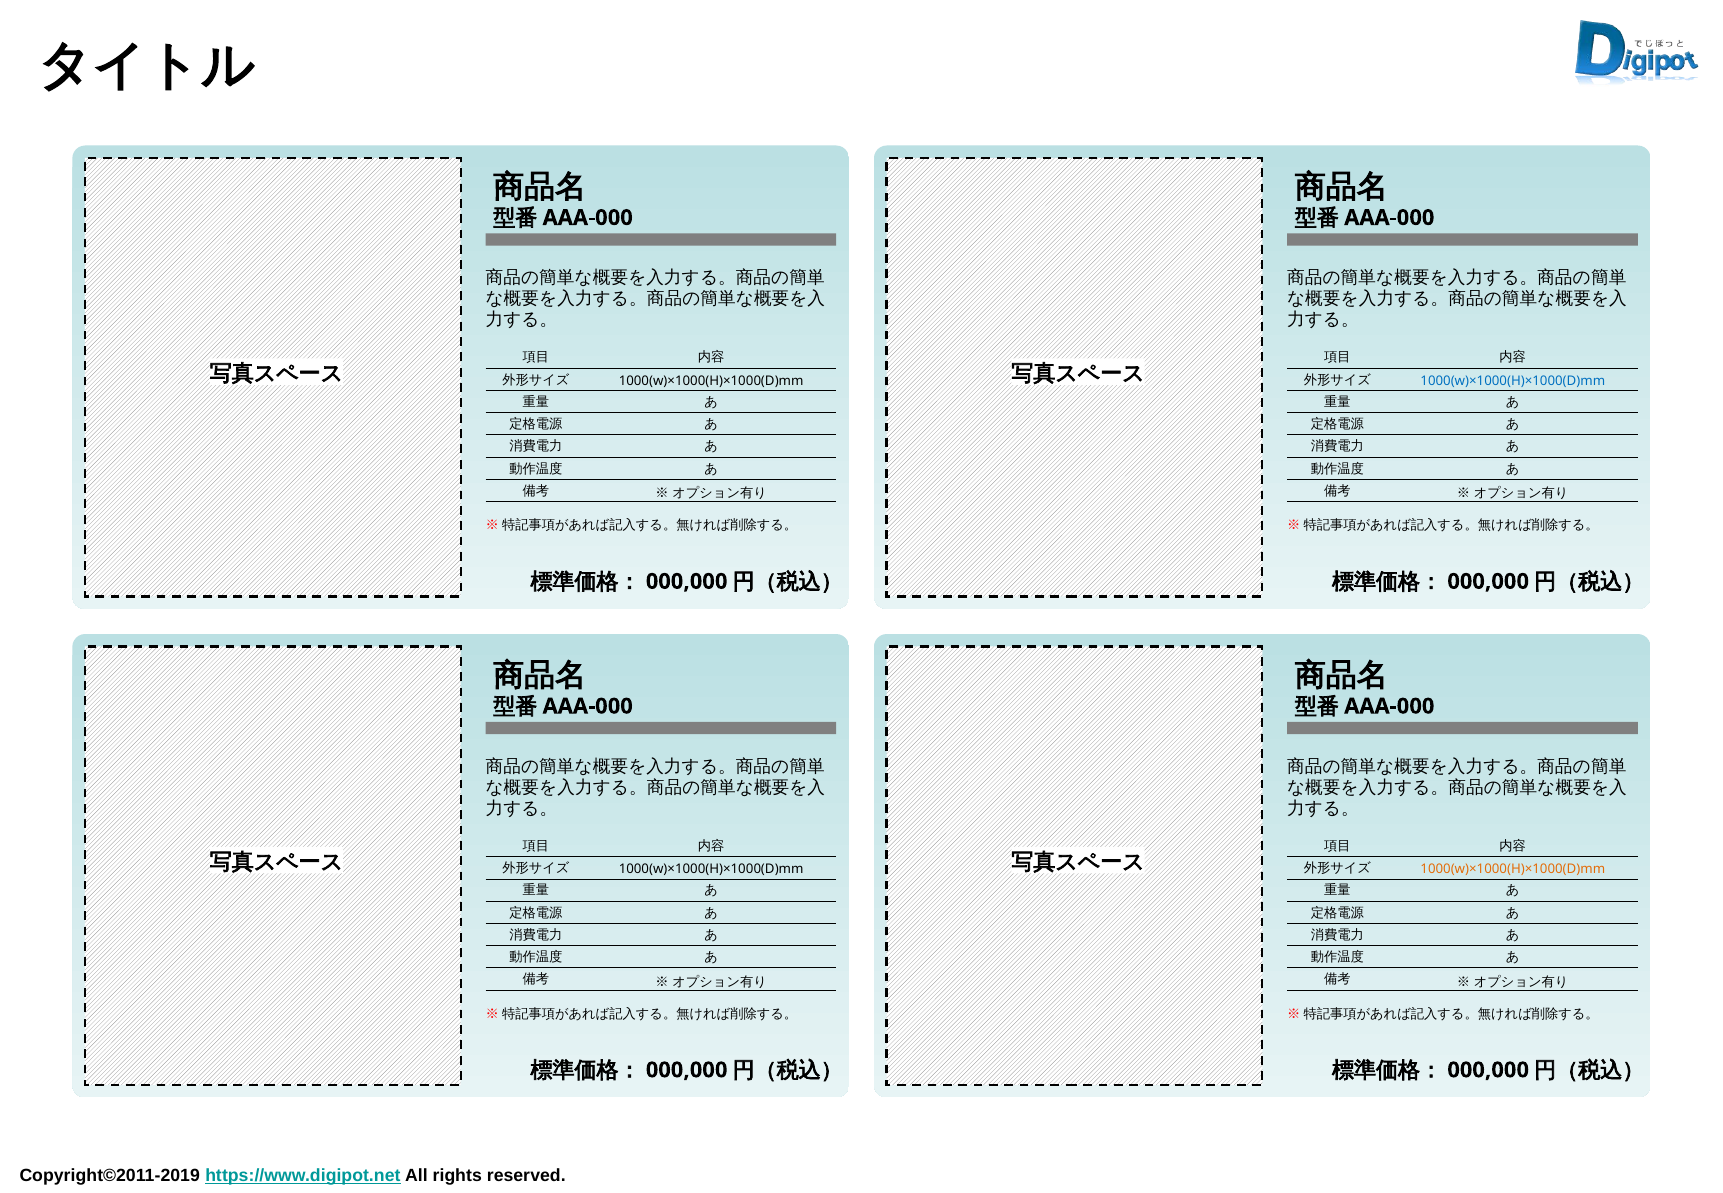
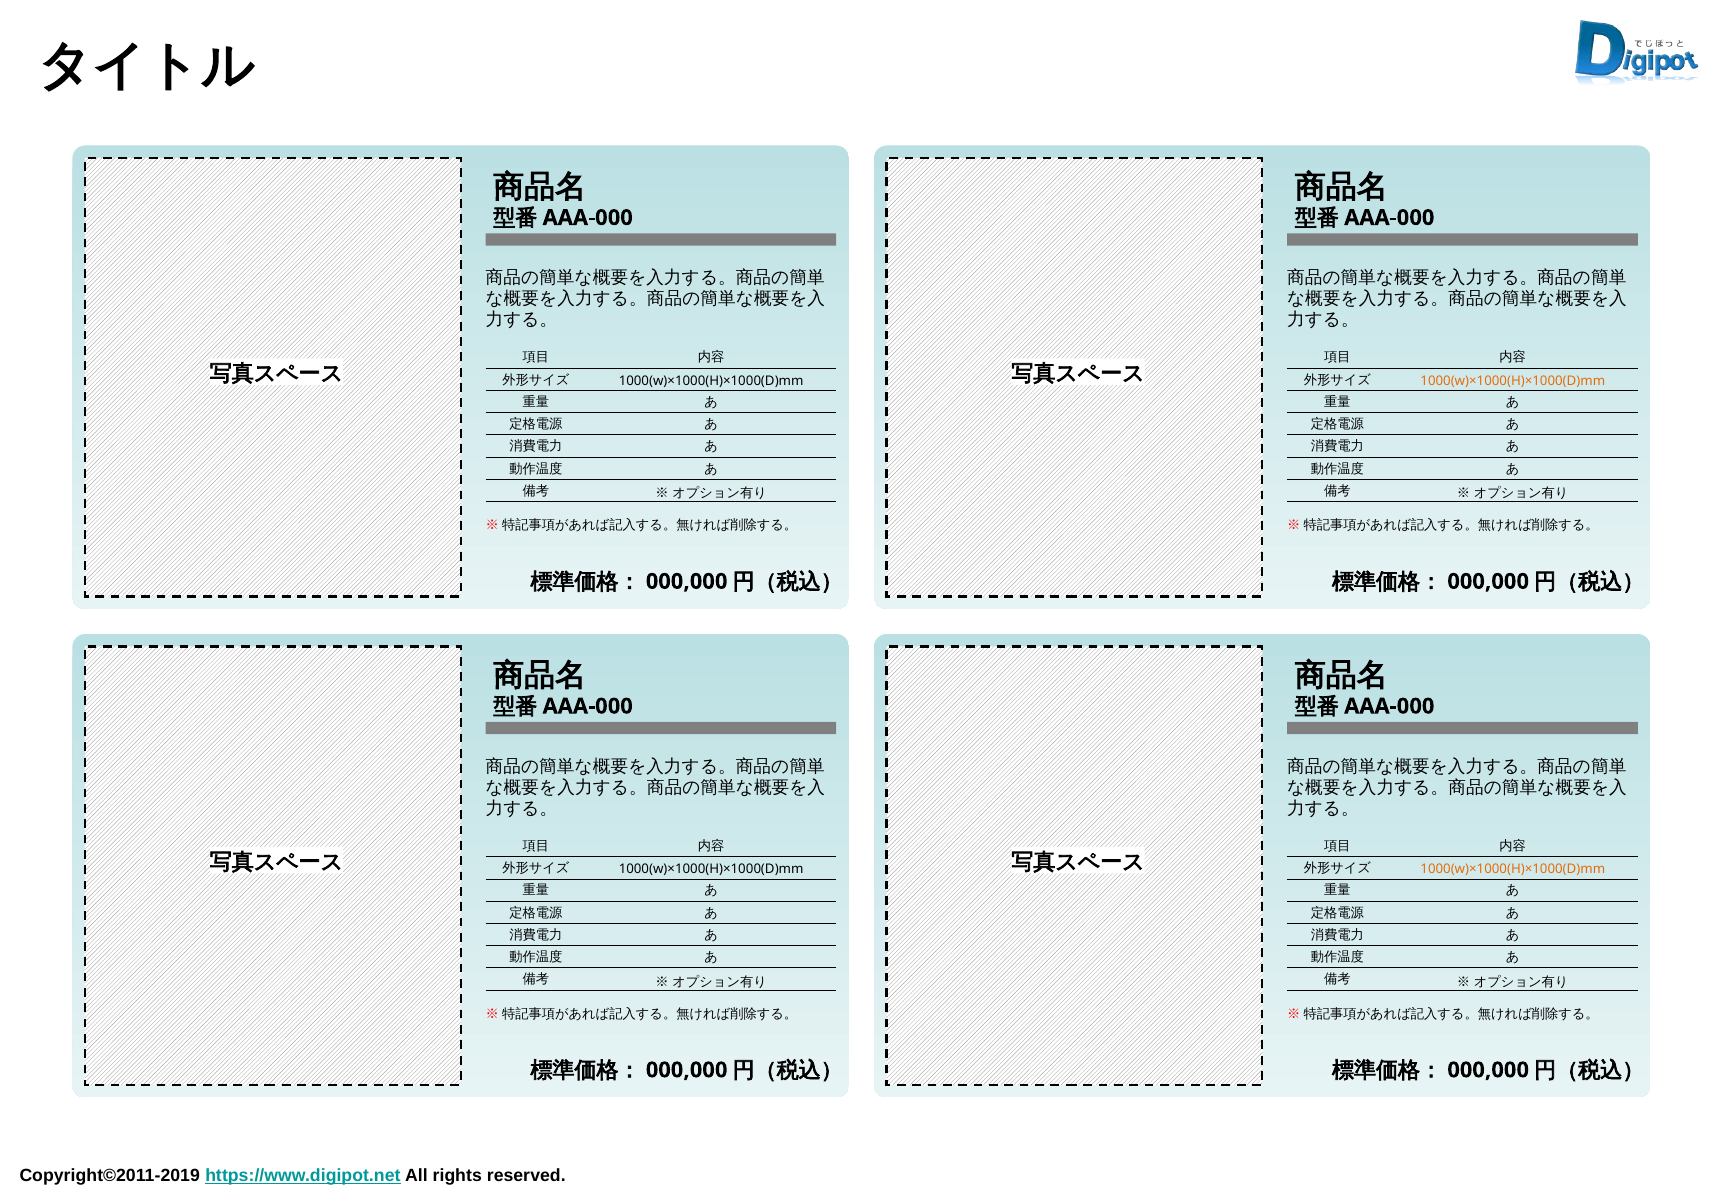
1000(w)×1000(H)×1000(D)mm colour: blue -> orange (1513, 381)
